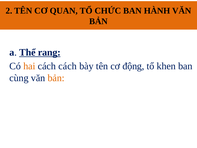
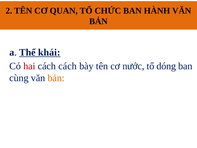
rang: rang -> khái (49, 52)
hai colour: orange -> red (29, 66)
động: động -> nước (133, 66)
khen: khen -> dóng (166, 66)
